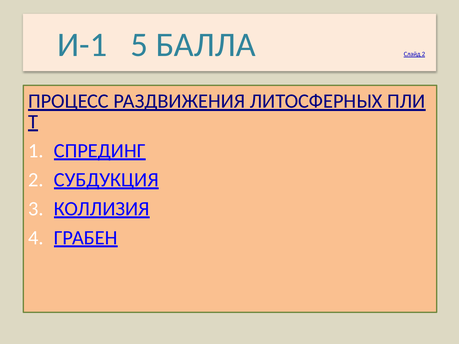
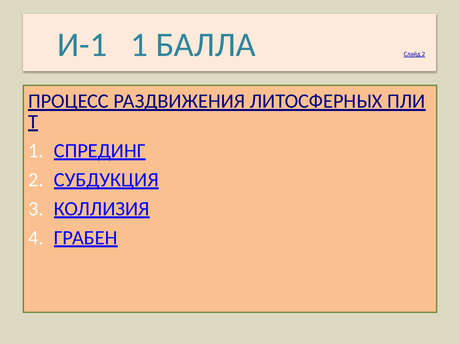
И-1 5: 5 -> 1 (139, 45)
